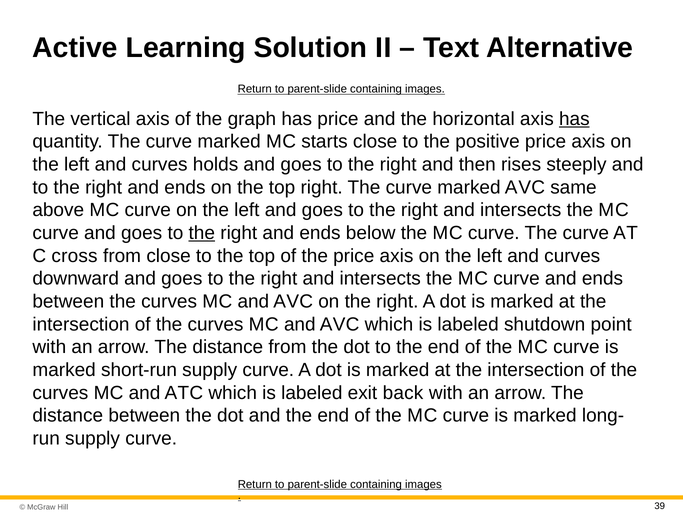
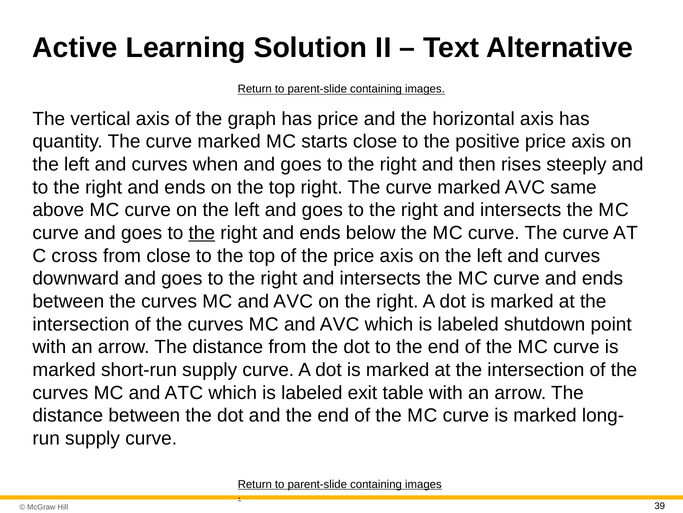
has underline: present -> none (574, 119)
holds: holds -> when (216, 164)
back: back -> table (403, 392)
